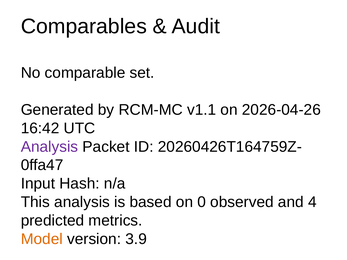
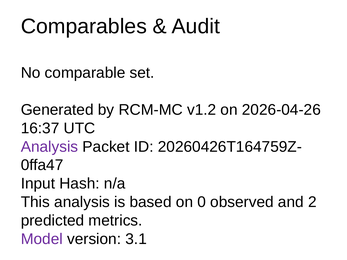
v1.1: v1.1 -> v1.2 (202, 110)
16:42: 16:42 -> 16:37 (40, 128)
4: 4 -> 2 (312, 202)
Model colour: orange -> purple (42, 239)
3.9: 3.9 -> 3.1 (136, 239)
